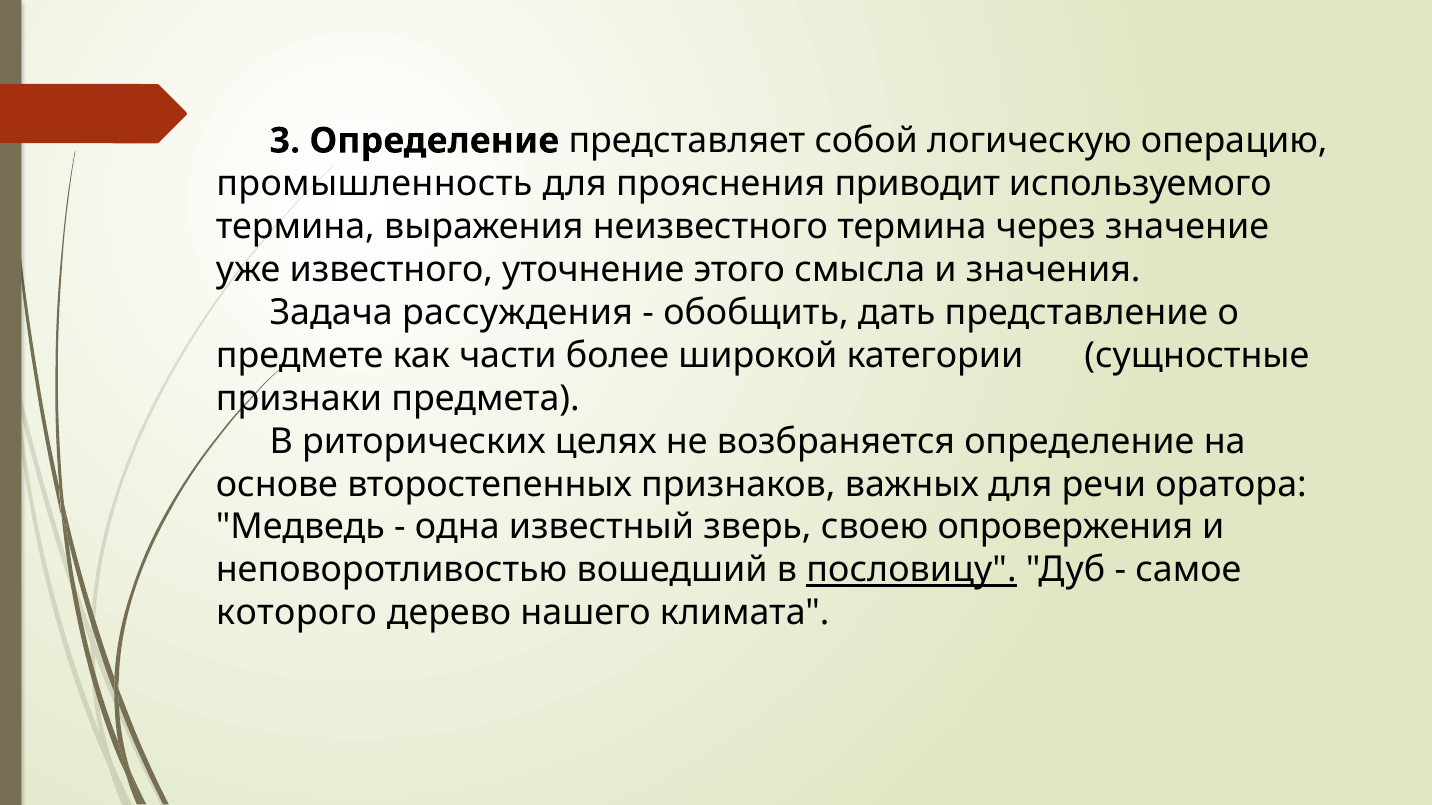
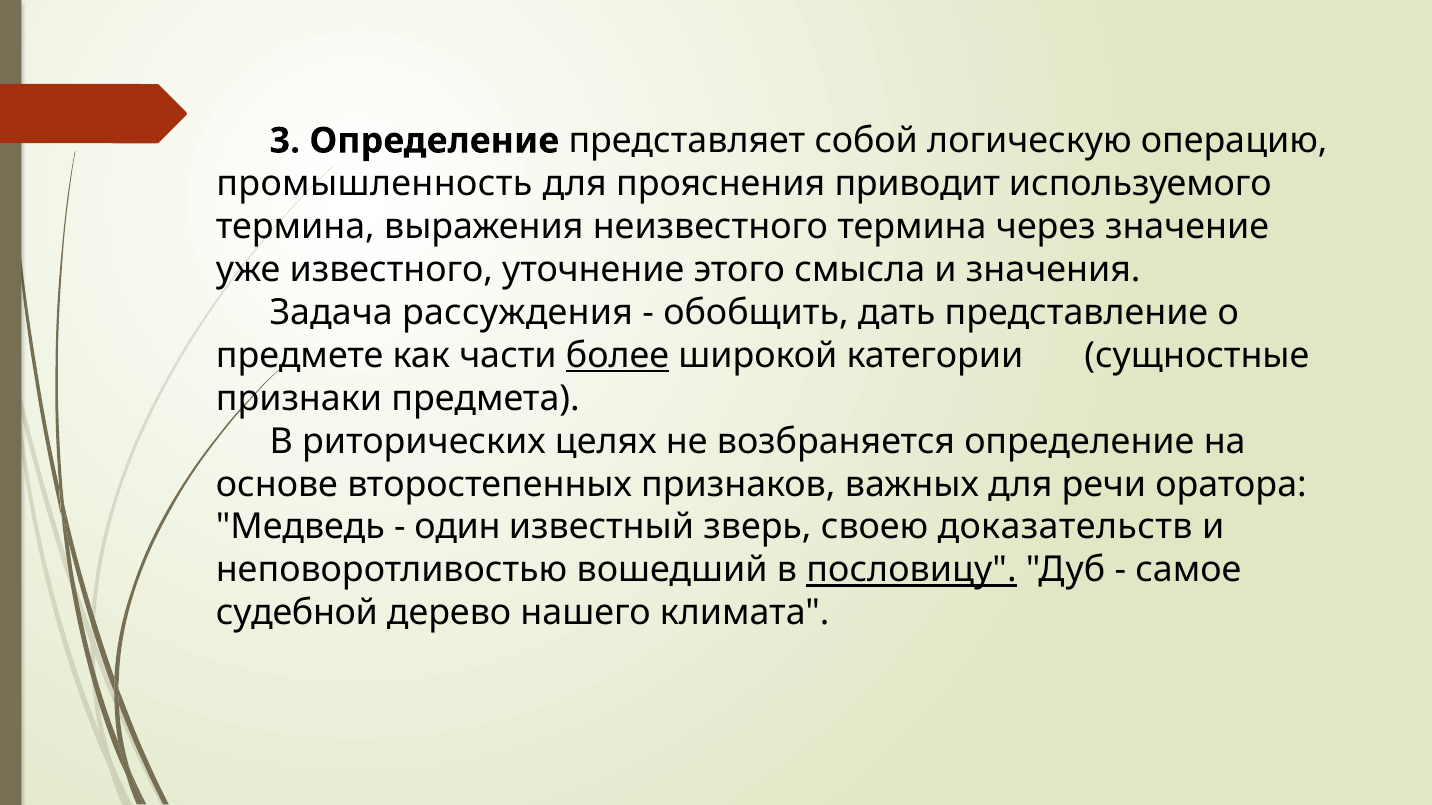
более underline: none -> present (617, 356)
одна: одна -> один (458, 527)
опровержения: опровержения -> доказательств (1065, 527)
которого: которого -> судебной (297, 613)
